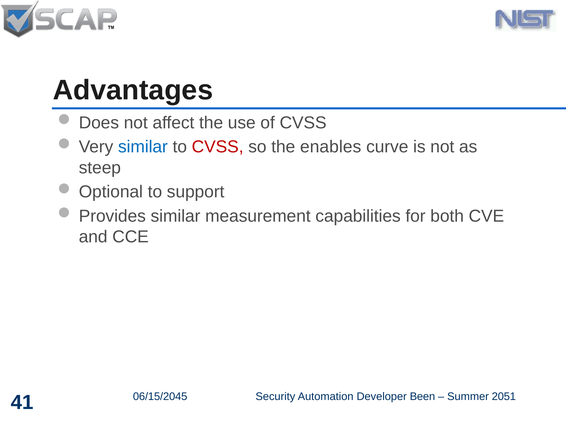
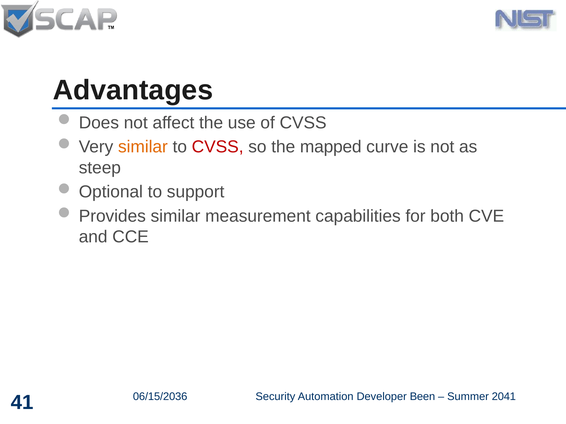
similar colour: blue -> orange (143, 147)
enables: enables -> mapped (331, 147)
06/15/2045: 06/15/2045 -> 06/15/2036 (160, 397)
2051: 2051 -> 2041 (504, 397)
